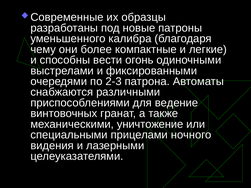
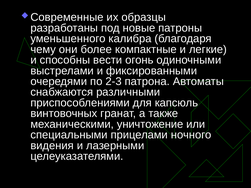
ведение: ведение -> капсюль (176, 103)
